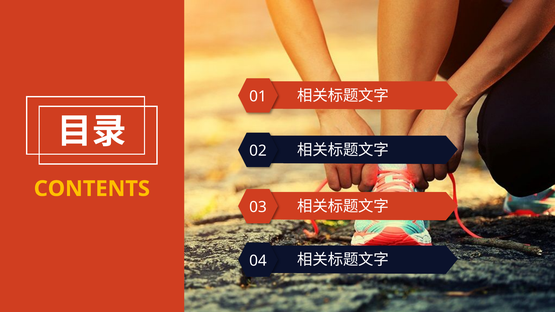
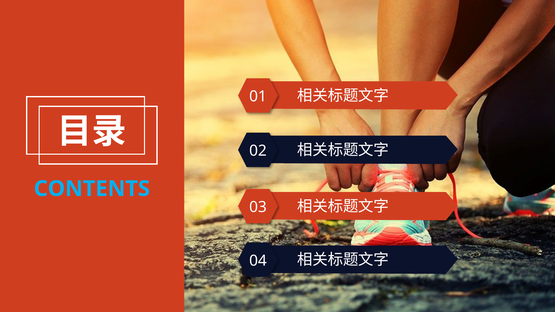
CONTENTS colour: yellow -> light blue (92, 189)
